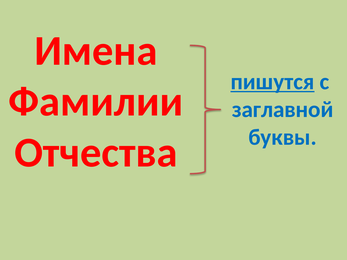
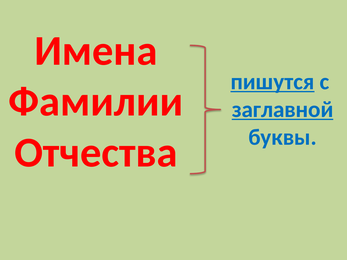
заглавной underline: none -> present (283, 110)
